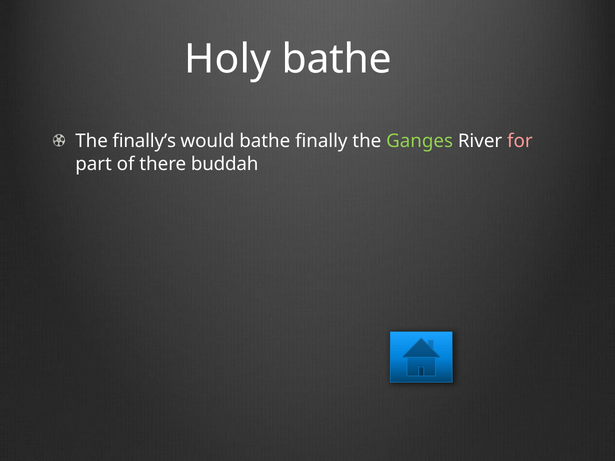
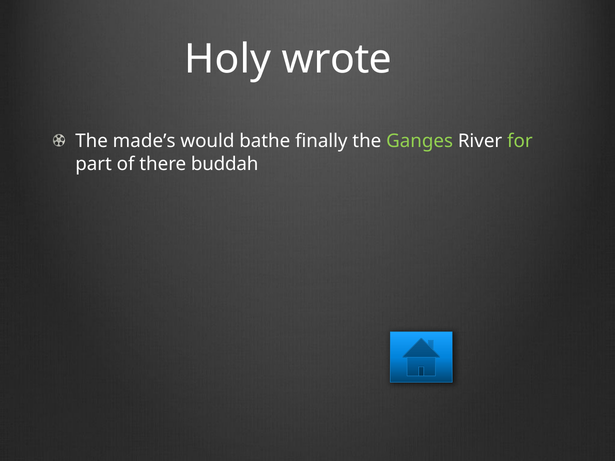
Holy bathe: bathe -> wrote (337, 59)
finally’s: finally’s -> made’s (144, 141)
for colour: pink -> light green (520, 141)
